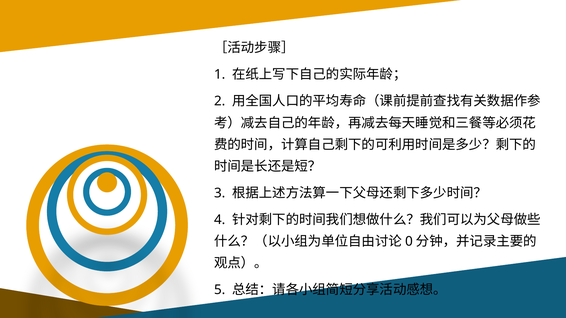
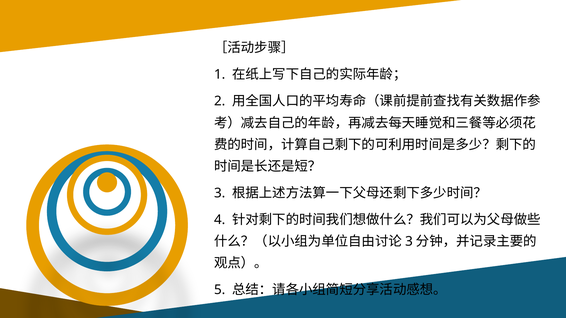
0: 0 -> 3 (409, 242)
